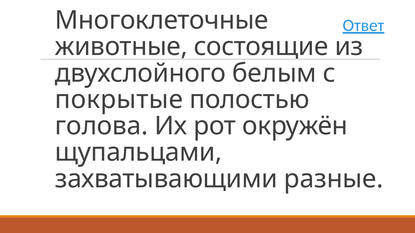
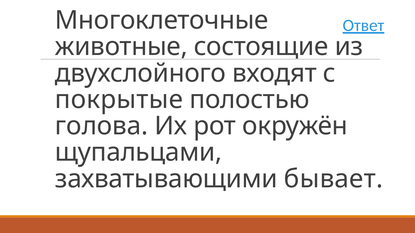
белым: белым -> входят (274, 73)
разные: разные -> бывает (334, 179)
